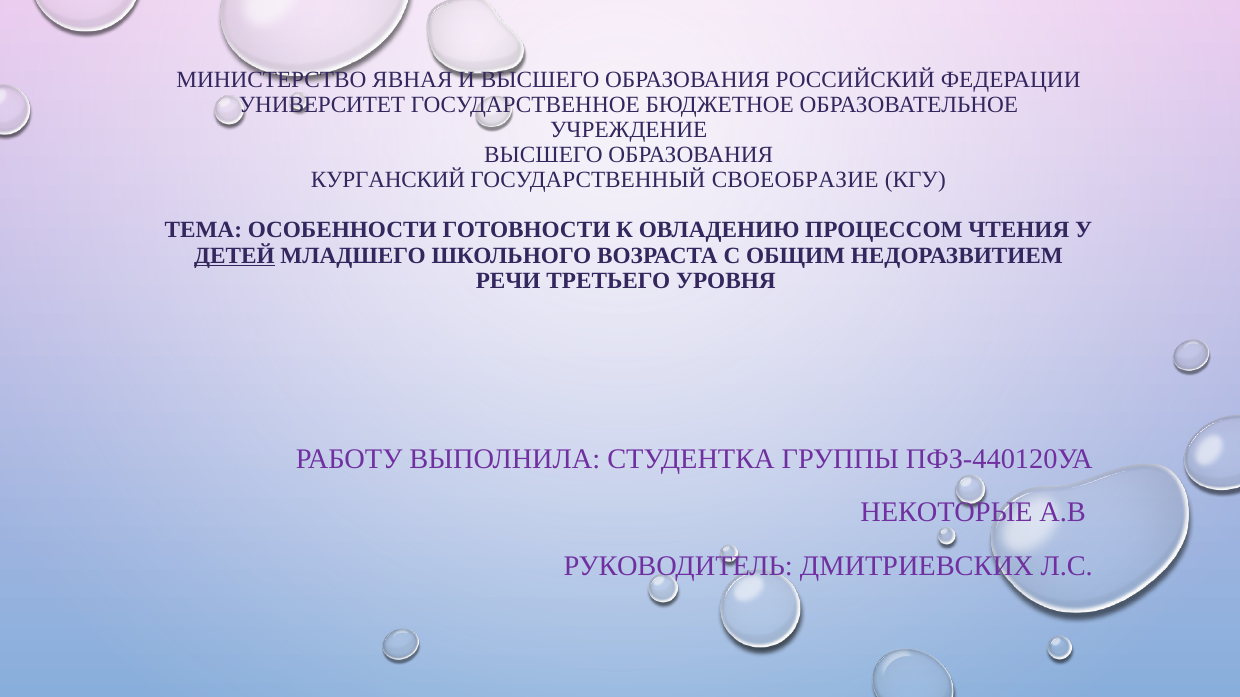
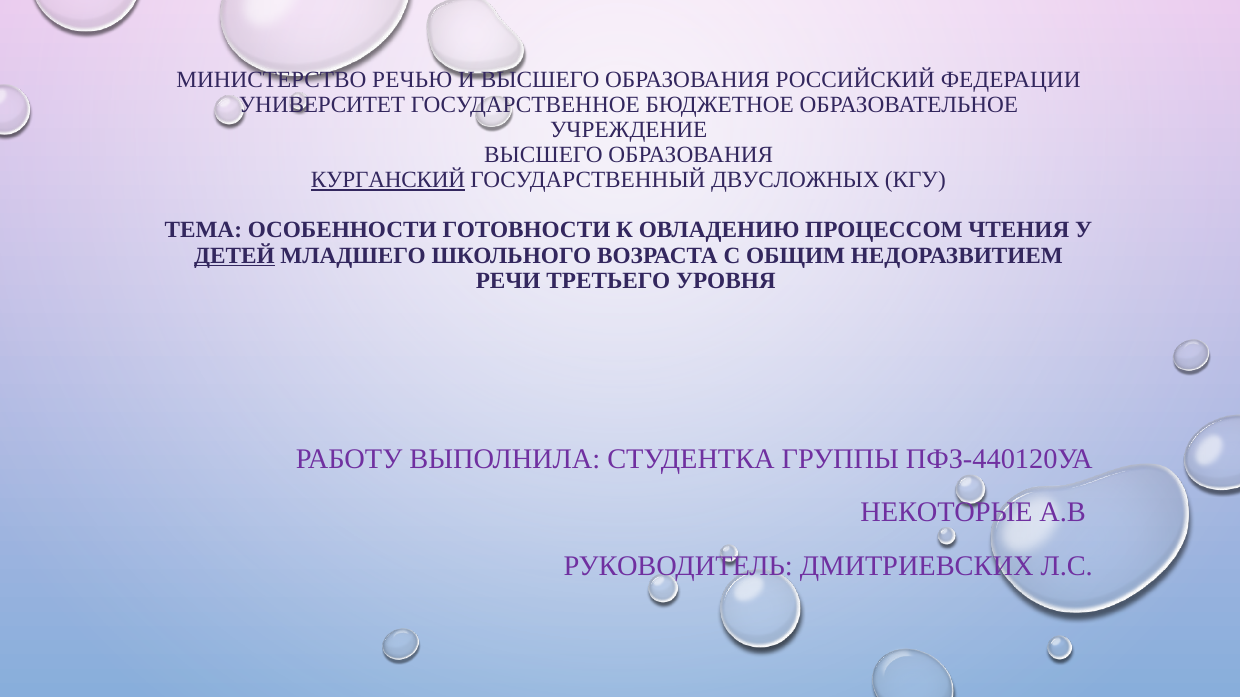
ЯВНАЯ: ЯВНАЯ -> РЕЧЬЮ (412, 80)
КУРГАНСКИЙ underline: none -> present (388, 180)
СВОЕОБРАЗИЕ: СВОЕОБРАЗИЕ -> ДВУСЛОЖНЫХ (795, 180)
